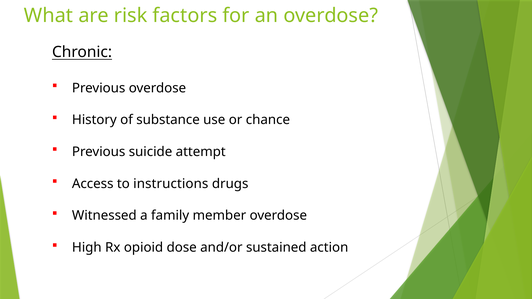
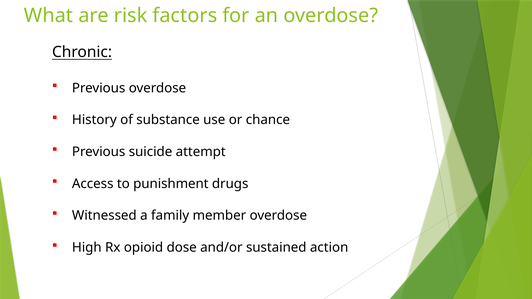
instructions: instructions -> punishment (171, 184)
